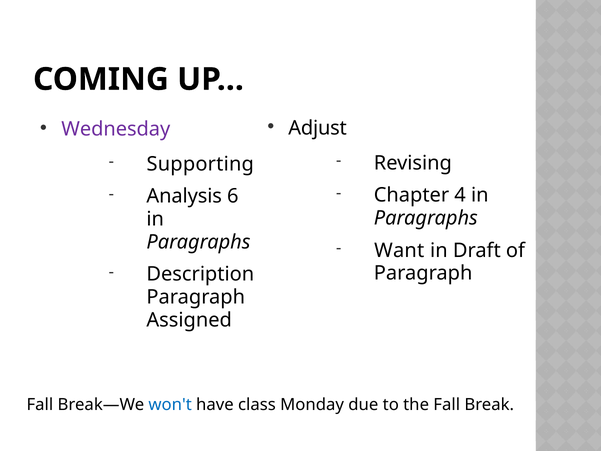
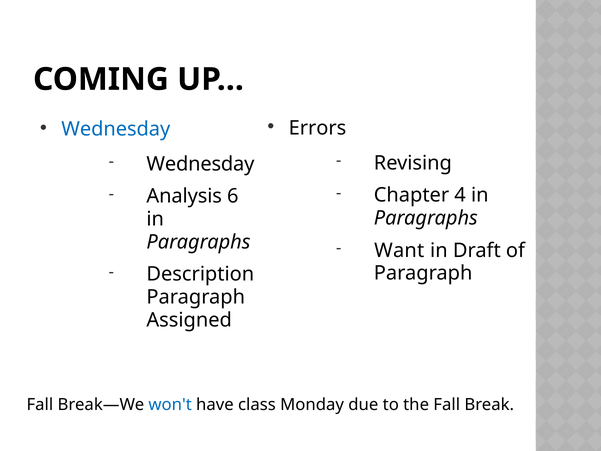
Adjust: Adjust -> Errors (317, 128)
Wednesday colour: purple -> blue (116, 129)
Supporting: Supporting -> Wednesday (200, 164)
